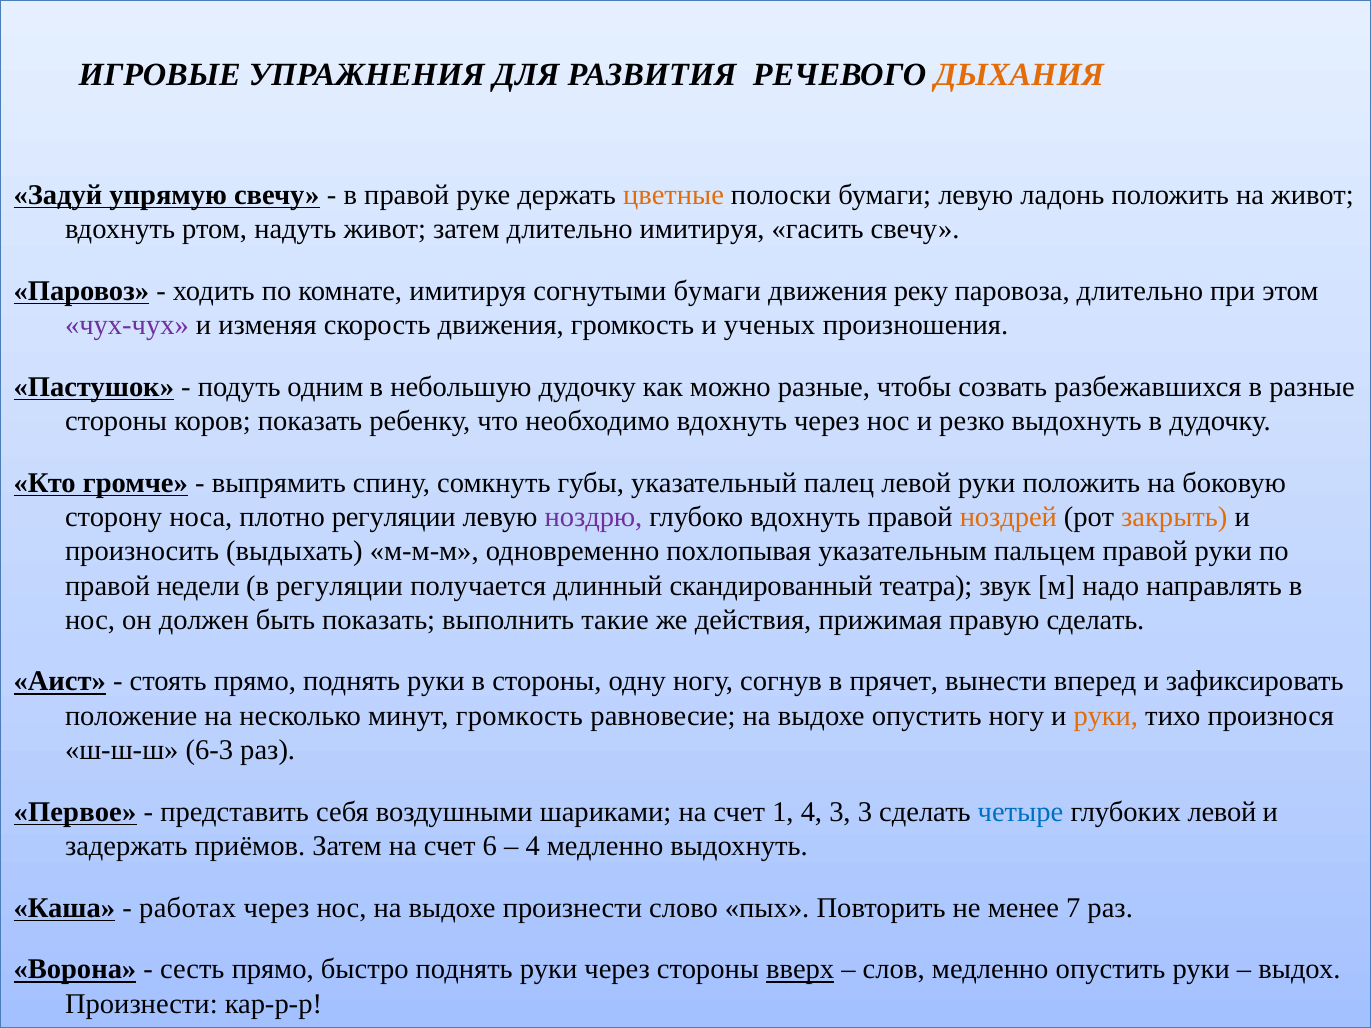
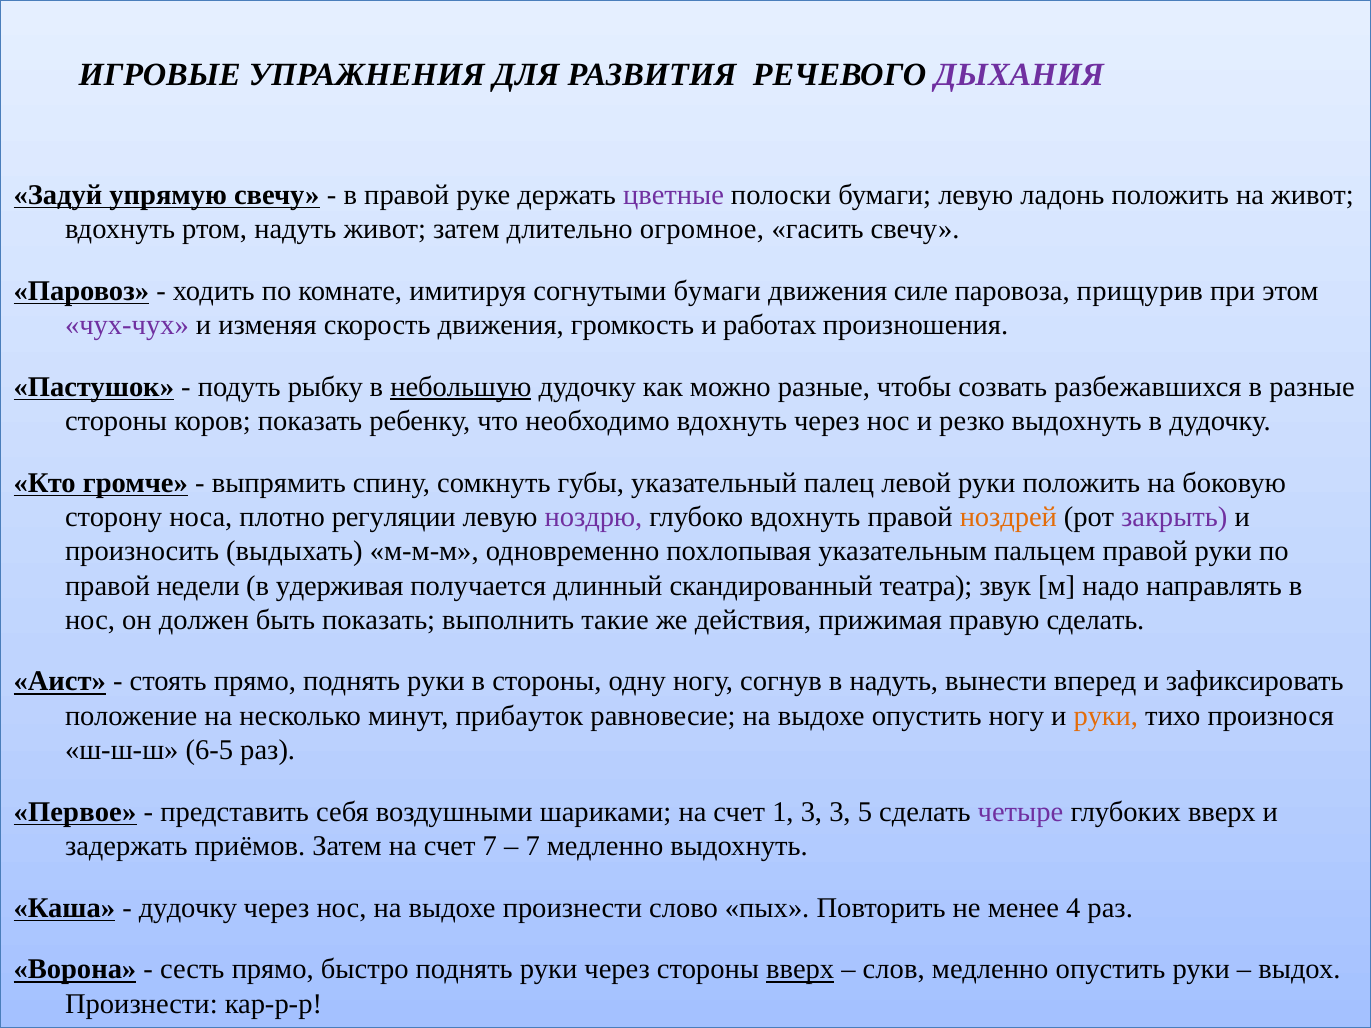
ДЫХАНИЯ colour: orange -> purple (1019, 75)
цветные colour: orange -> purple (674, 195)
длительно имитируя: имитируя -> огромное (702, 229)
реку: реку -> силе (921, 291)
паровоза длительно: длительно -> прищурив (1140, 291)
ученых: ученых -> работах (770, 325)
одним: одним -> рыбку (325, 387)
небольшую underline: none -> present (461, 387)
закрыть colour: orange -> purple (1174, 517)
в регуляции: регуляции -> удерживая (340, 586)
в прячет: прячет -> надуть (894, 682)
минут громкость: громкость -> прибауток (519, 716)
6-3: 6-3 -> 6-5 (209, 750)
1 4: 4 -> 3 (811, 812)
3 3: 3 -> 5 (865, 812)
четыре colour: blue -> purple (1021, 812)
глубоких левой: левой -> вверх (1222, 812)
счет 6: 6 -> 7 (490, 846)
4: 4 -> 7 (533, 846)
работах: работах -> дудочку (188, 908)
7: 7 -> 4 (1073, 908)
